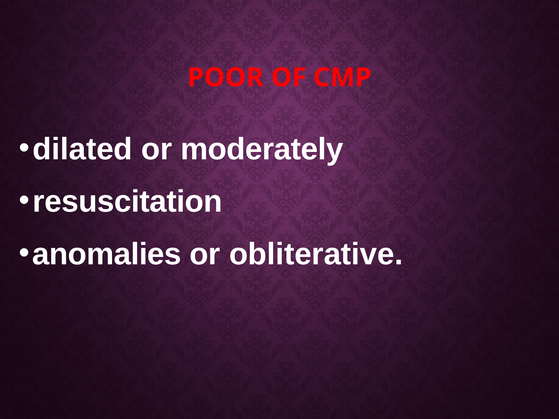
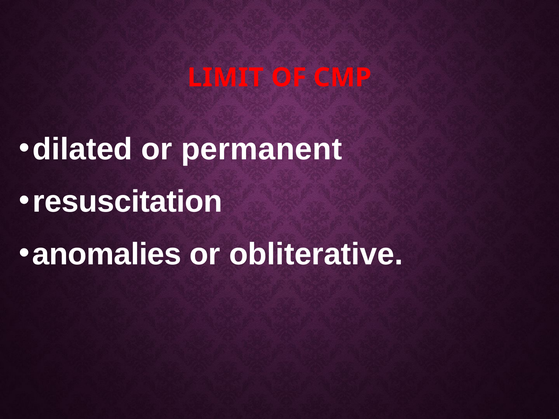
POOR: POOR -> LIMIT (225, 78)
moderately: moderately -> permanent (262, 149)
